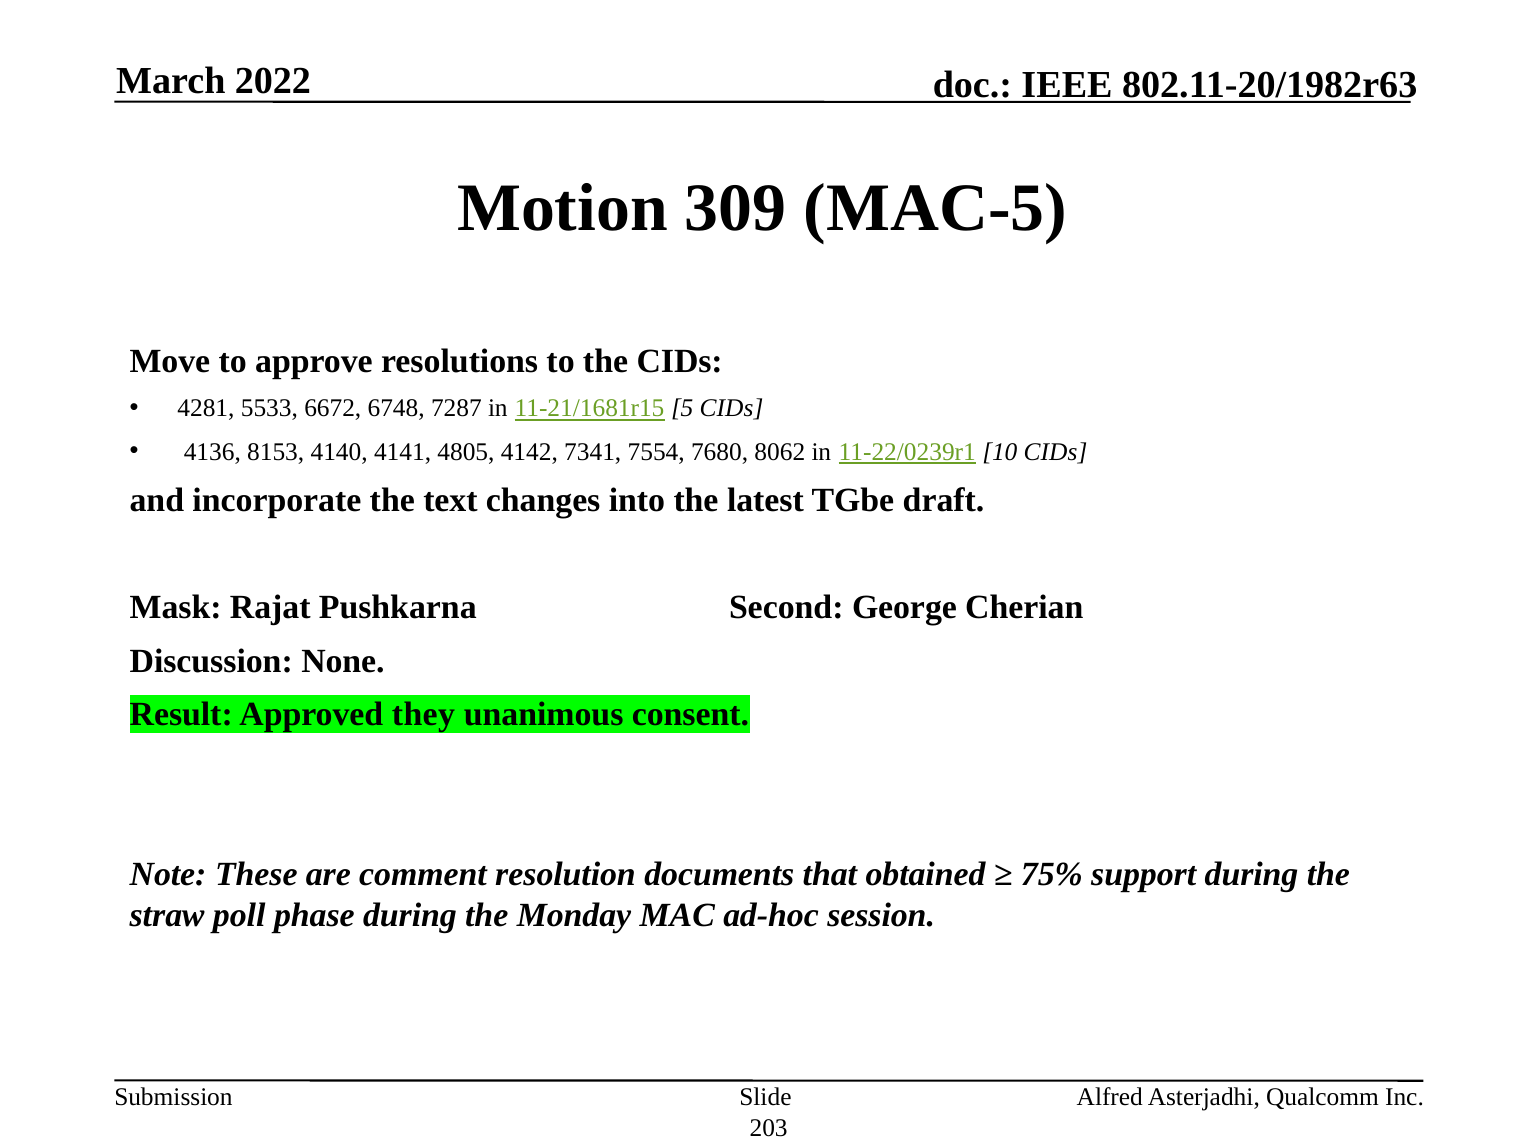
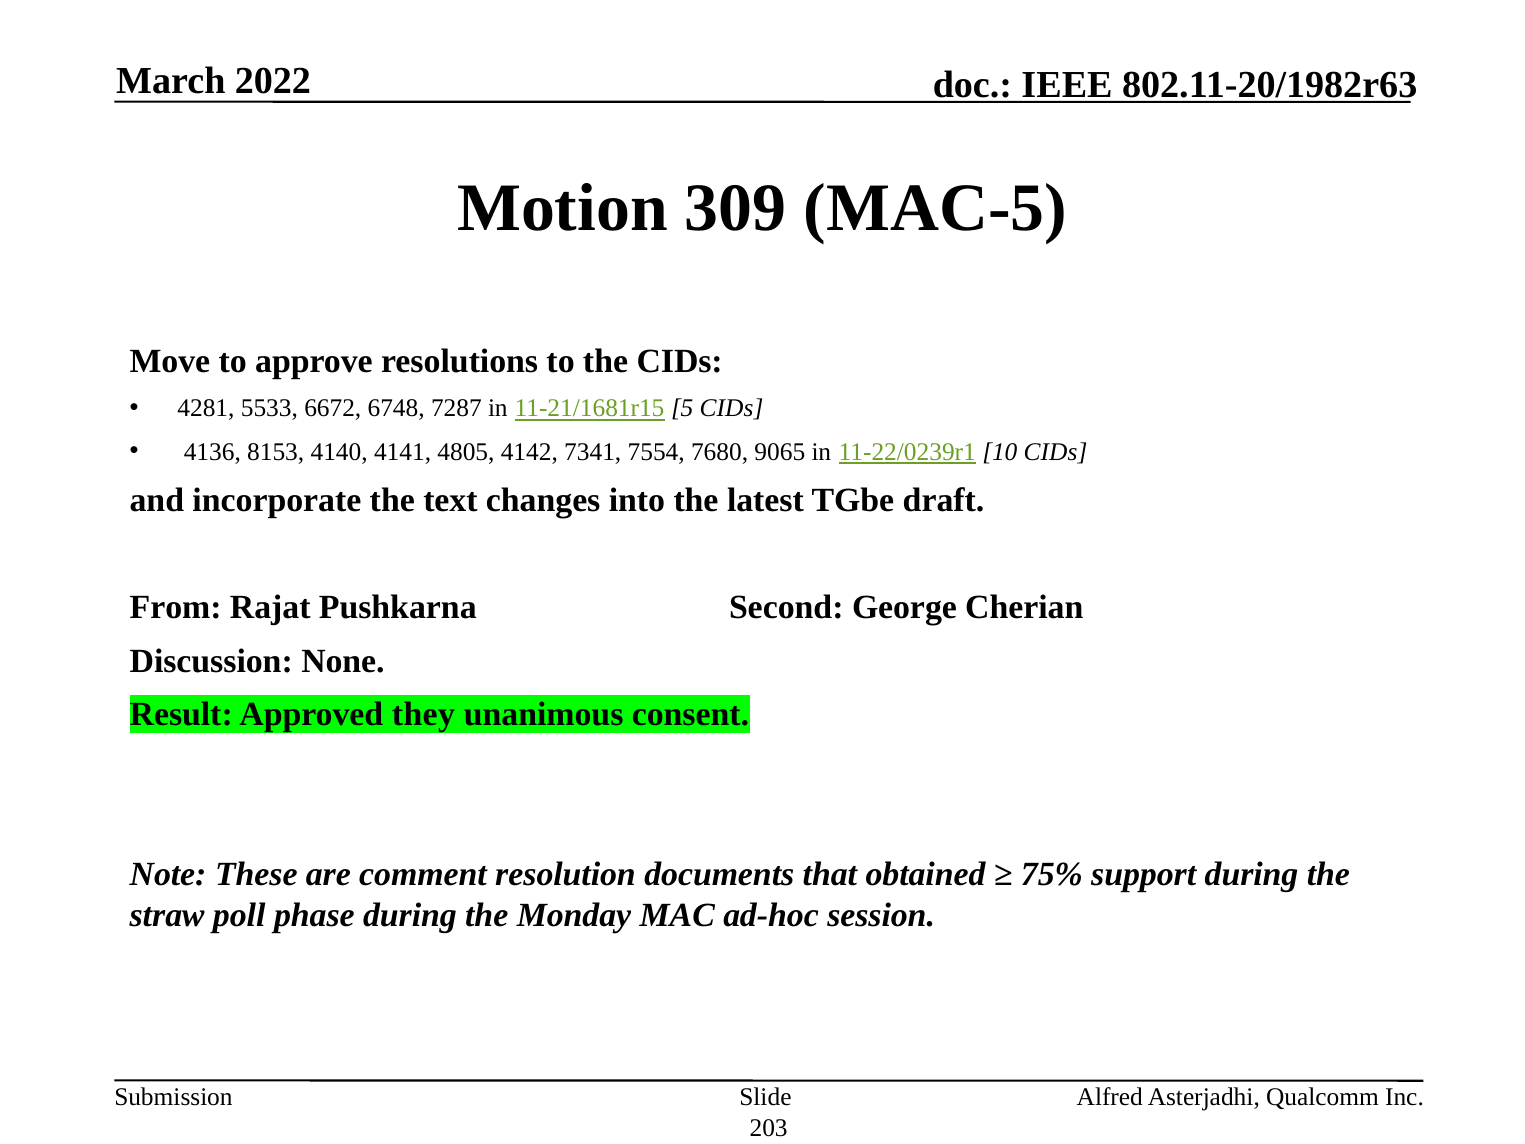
8062: 8062 -> 9065 (780, 452)
Mask: Mask -> From (176, 607)
